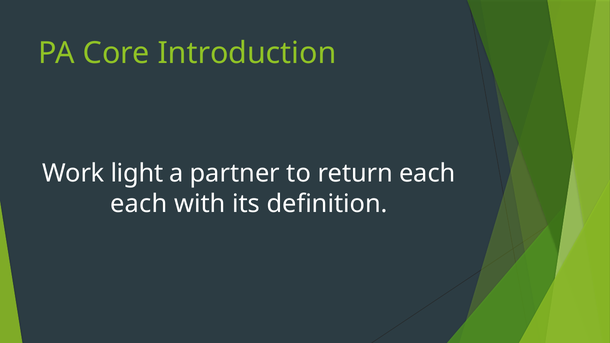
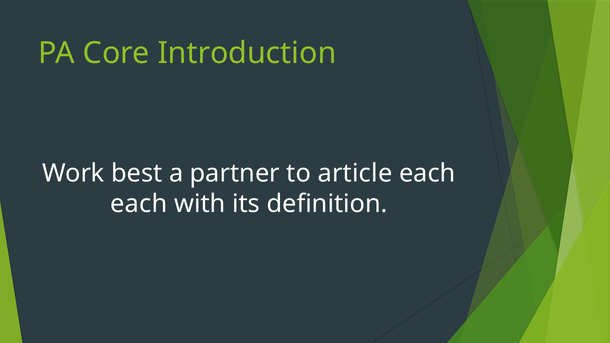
light: light -> best (137, 173)
return: return -> article (355, 173)
